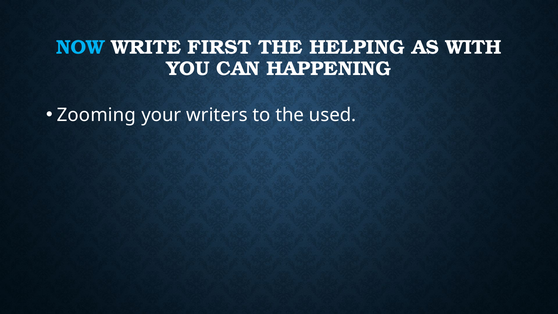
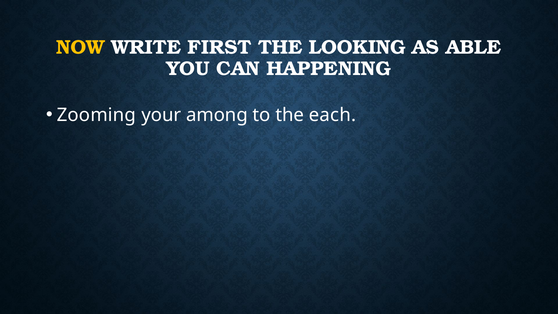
NOW colour: light blue -> yellow (80, 47)
HELPING: HELPING -> LOOKING (357, 47)
WITH: WITH -> ABLE (473, 47)
writers: writers -> among (217, 115)
used: used -> each (333, 115)
